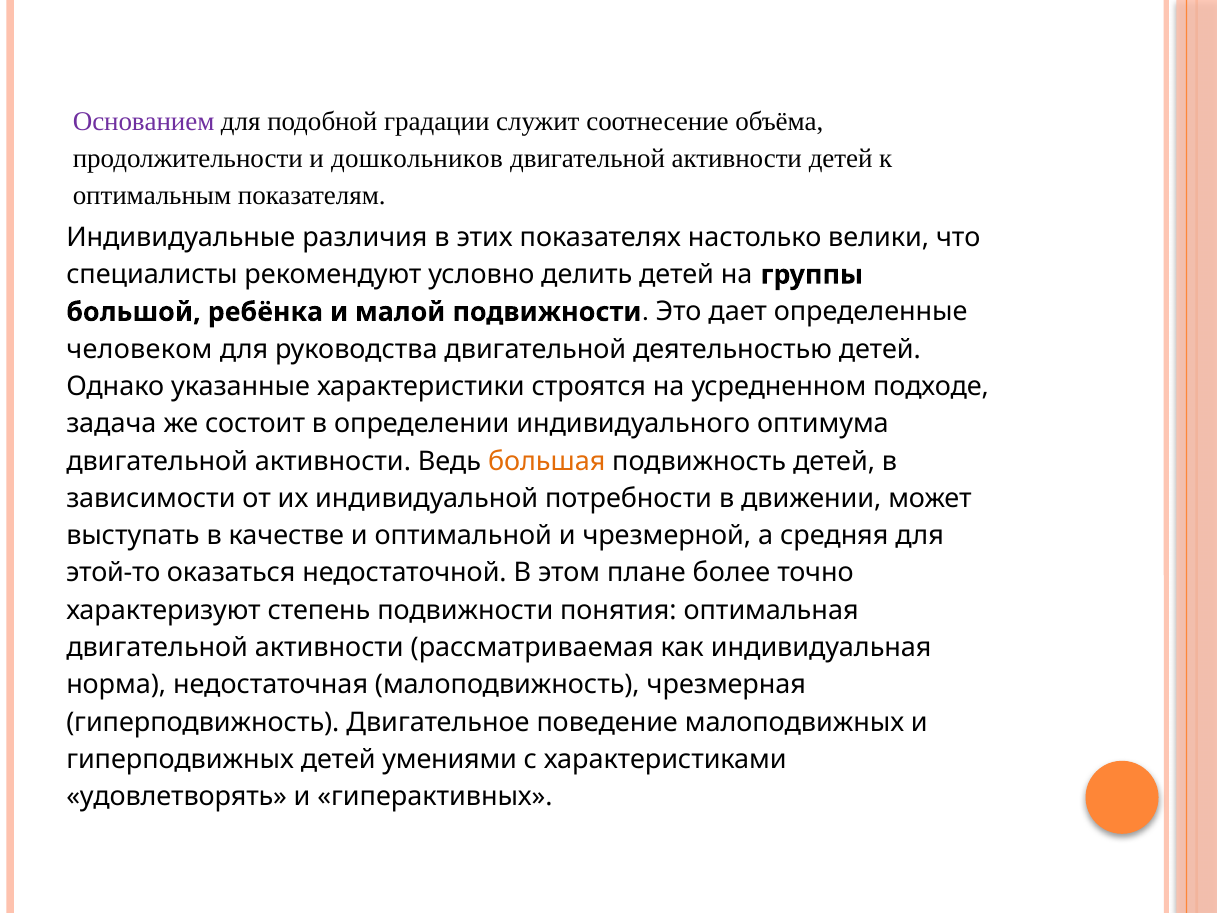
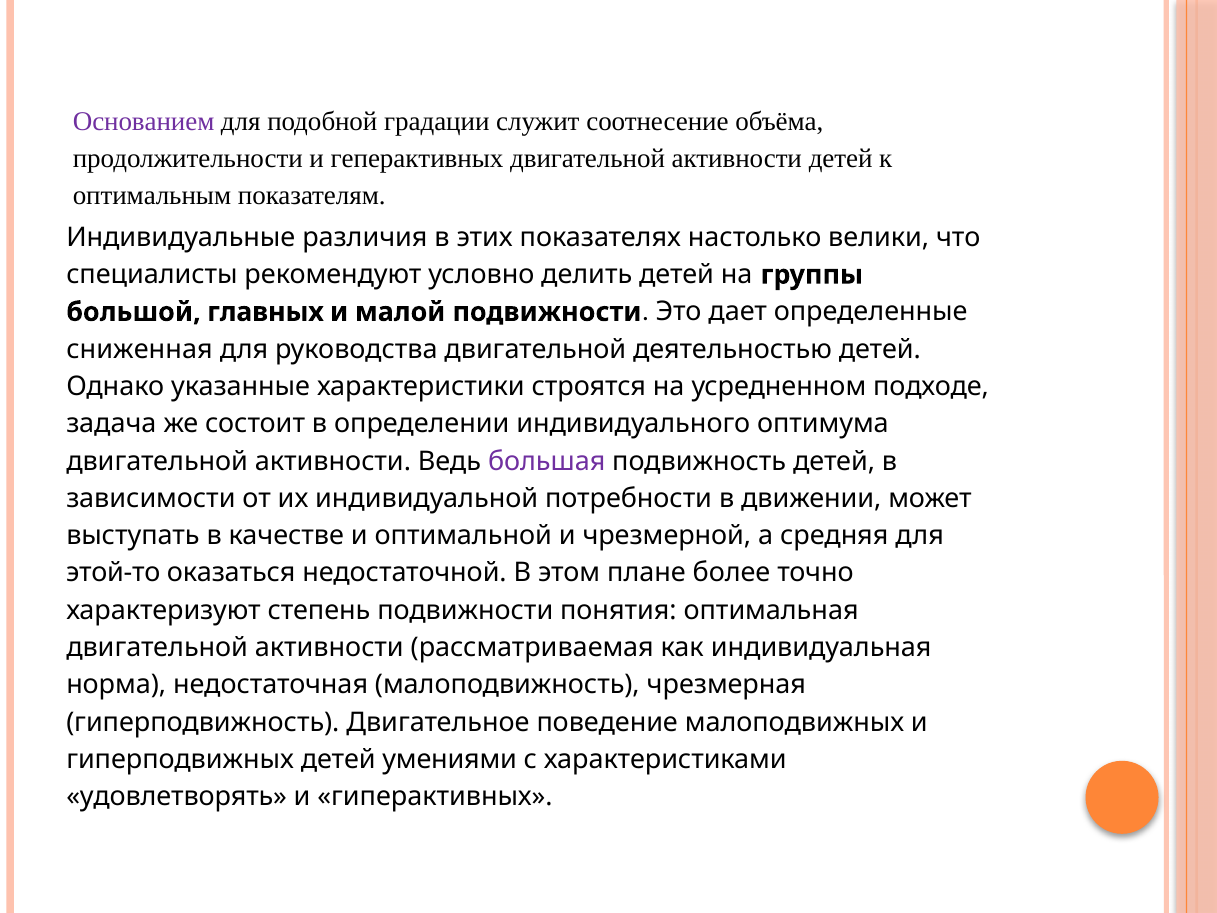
дошкольников: дошкольников -> геперактивных (417, 158)
ребёнка: ребёнка -> главных (265, 312)
человеком: человеком -> сниженная (139, 349)
большая colour: orange -> purple (547, 461)
